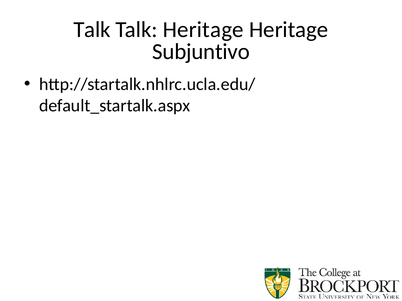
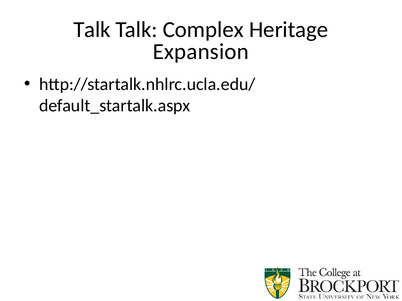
Talk Heritage: Heritage -> Complex (203, 30)
Subjuntivo: Subjuntivo -> Expansion (201, 52)
